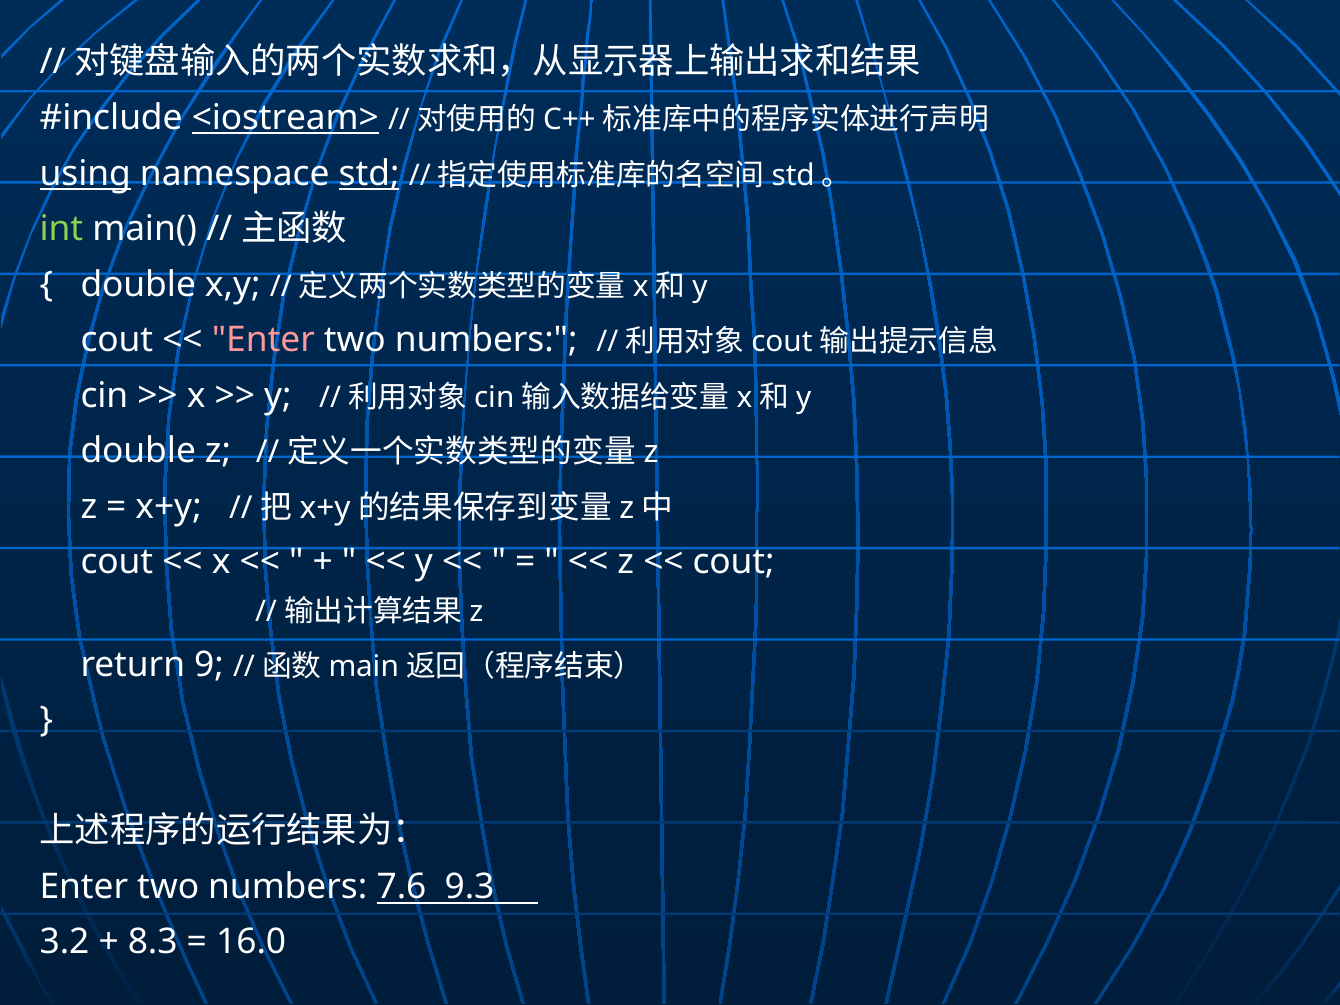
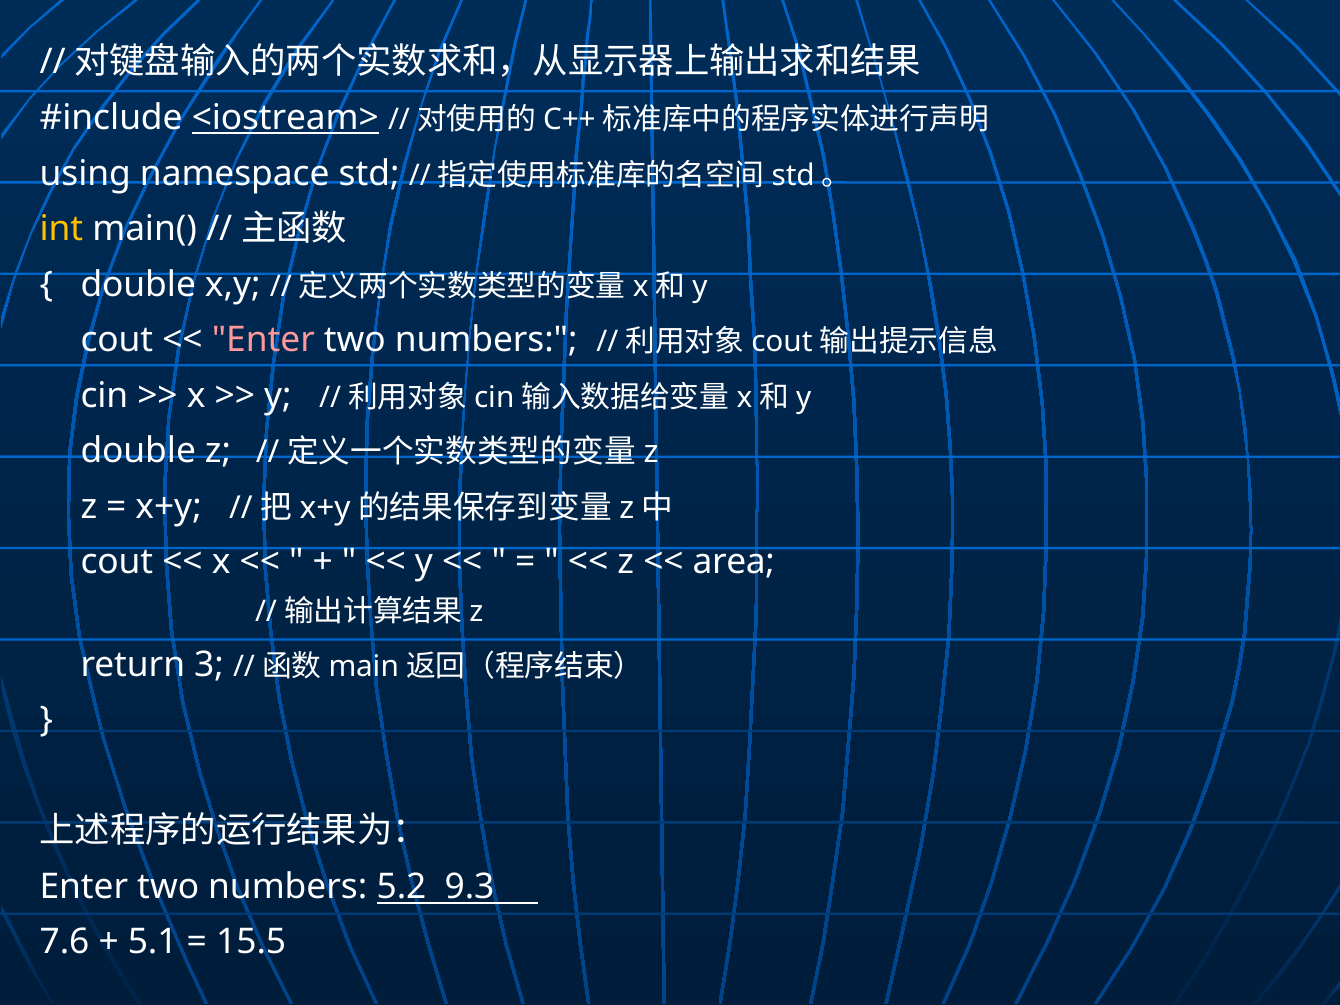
using underline: present -> none (85, 173)
std underline: present -> none (369, 173)
int colour: light green -> yellow (61, 229)
cout: cout -> area (734, 562)
9: 9 -> 3 (209, 665)
7.6: 7.6 -> 5.2 (402, 887)
3.2: 3.2 -> 7.6 (65, 942)
8.3: 8.3 -> 5.1 (153, 942)
16.0: 16.0 -> 15.5 (251, 942)
